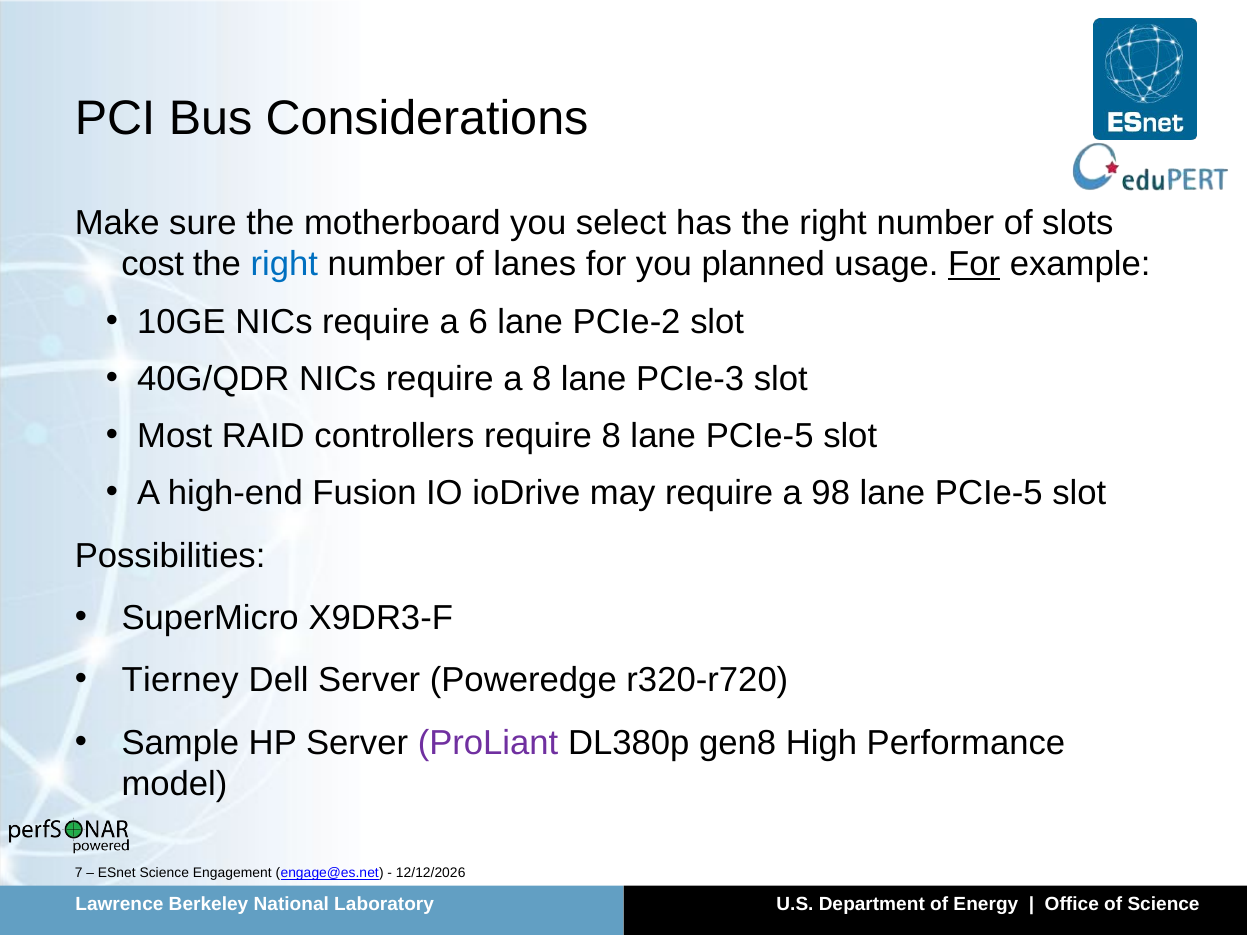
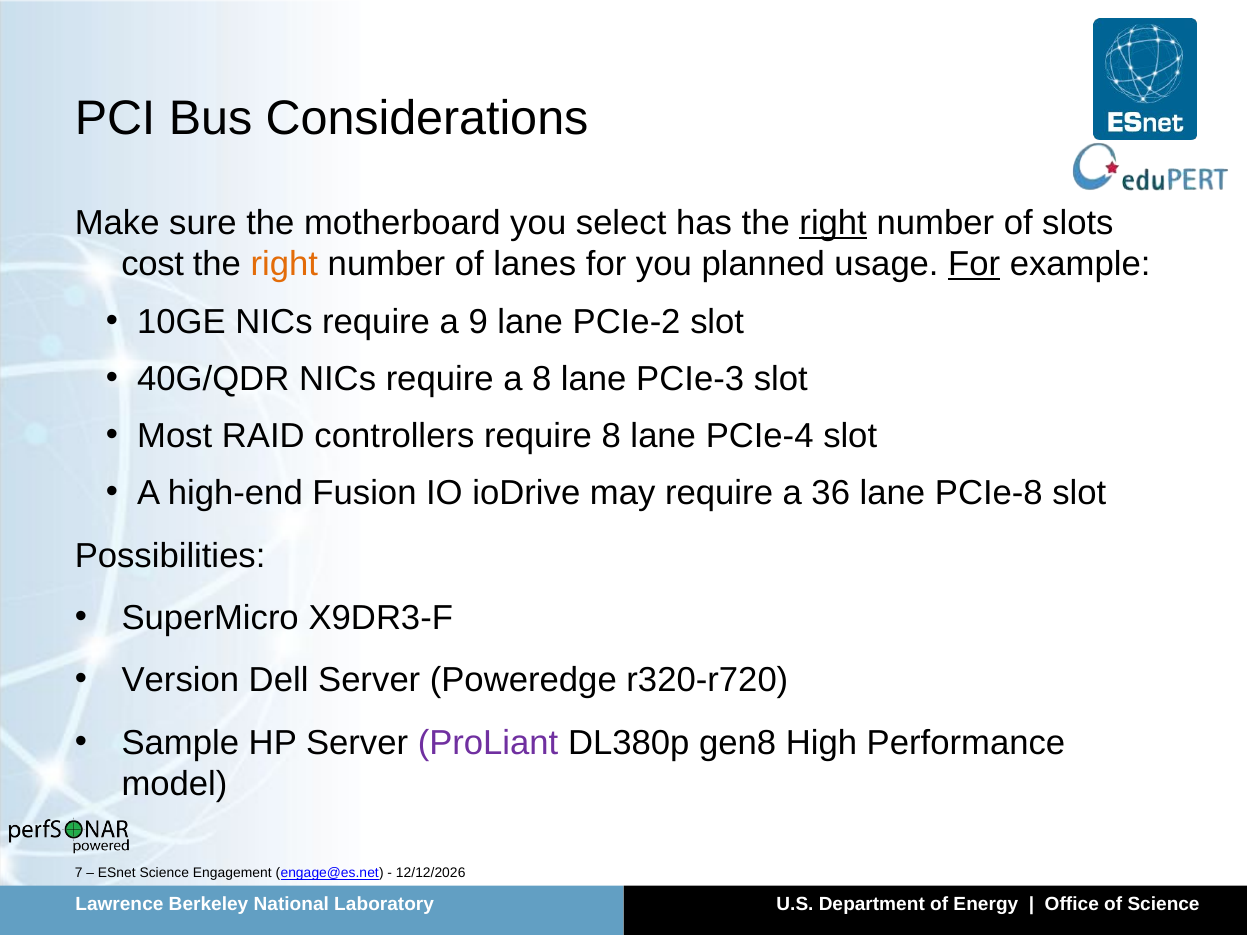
right underline: none -> present (833, 223)
right colour: blue -> orange (284, 264)
6: 6 -> 9 (478, 322)
8 lane PCIe-5: PCIe-5 -> PCIe-4 (760, 436)
98: 98 -> 36 (831, 493)
PCIe-5: PCIe-5 -> PCIe-8 (989, 493)
Tierney: Tierney -> Version (180, 681)
